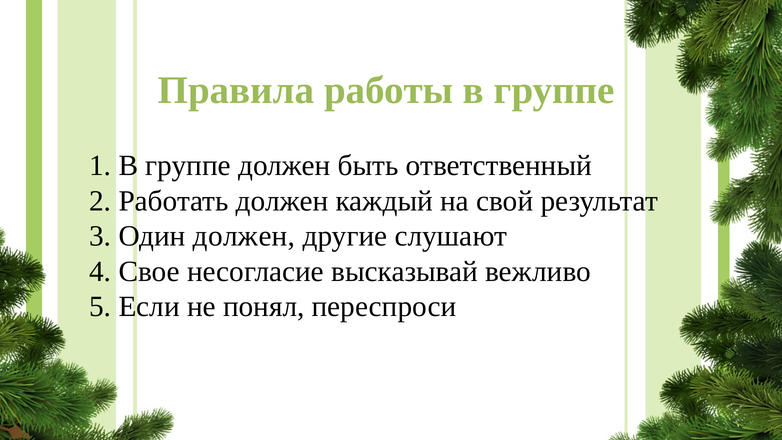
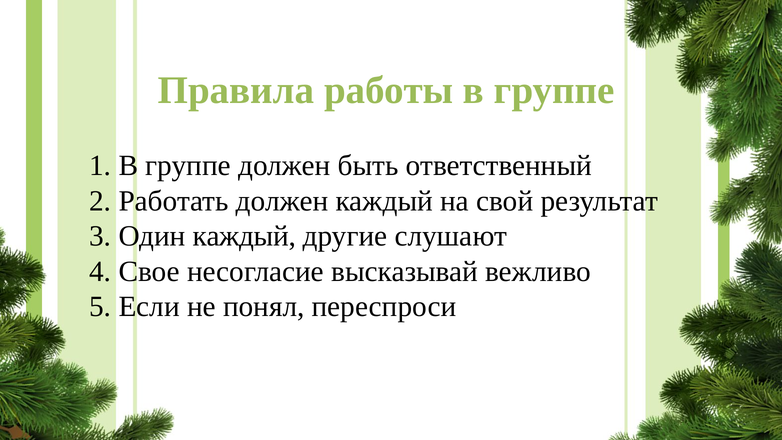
Один должен: должен -> каждый (244, 236)
